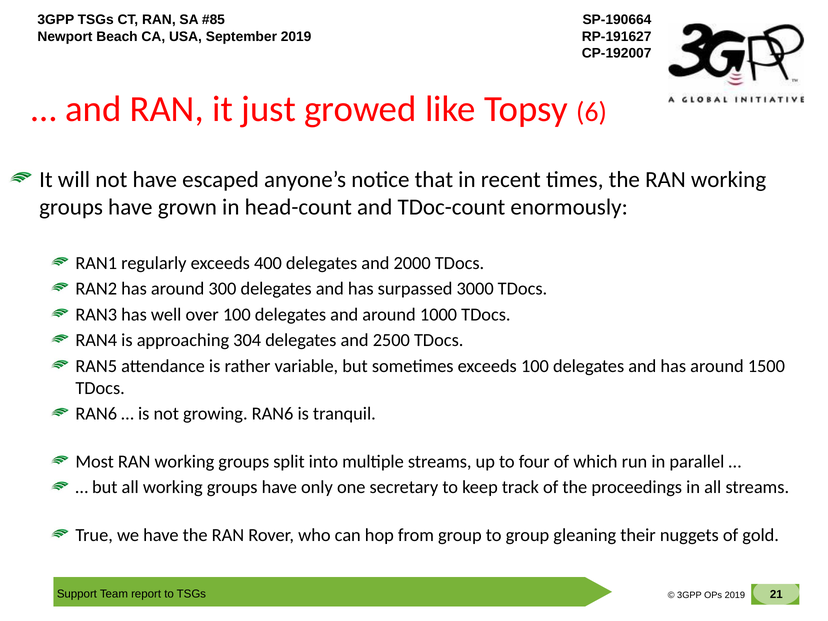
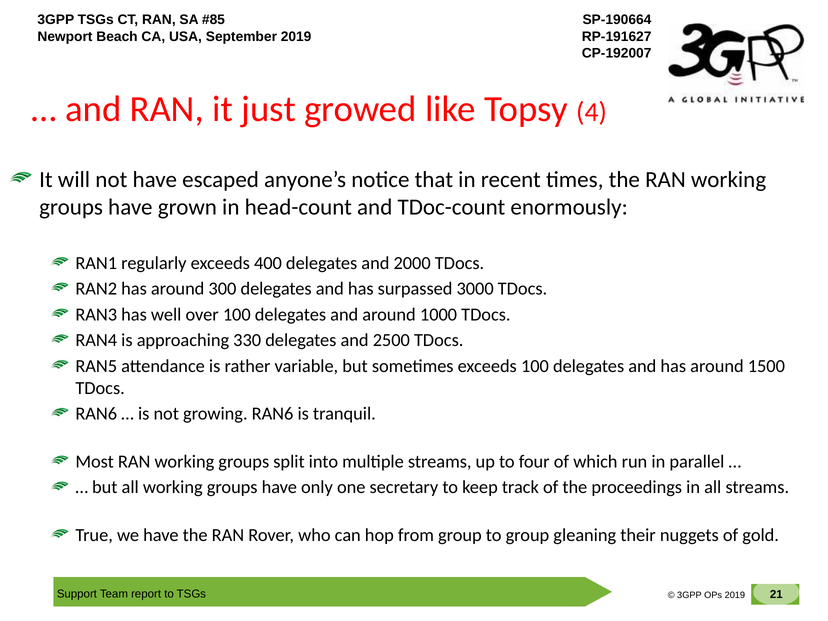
6: 6 -> 4 (592, 112)
304: 304 -> 330 (247, 340)
